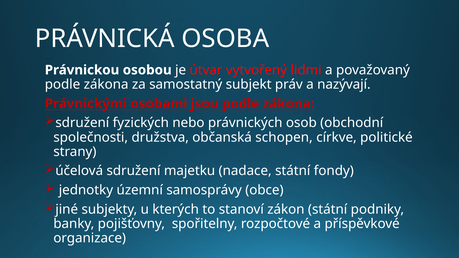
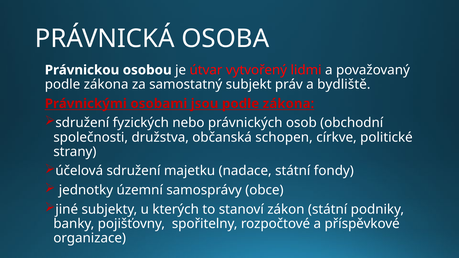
nazývají: nazývají -> bydliště (344, 84)
